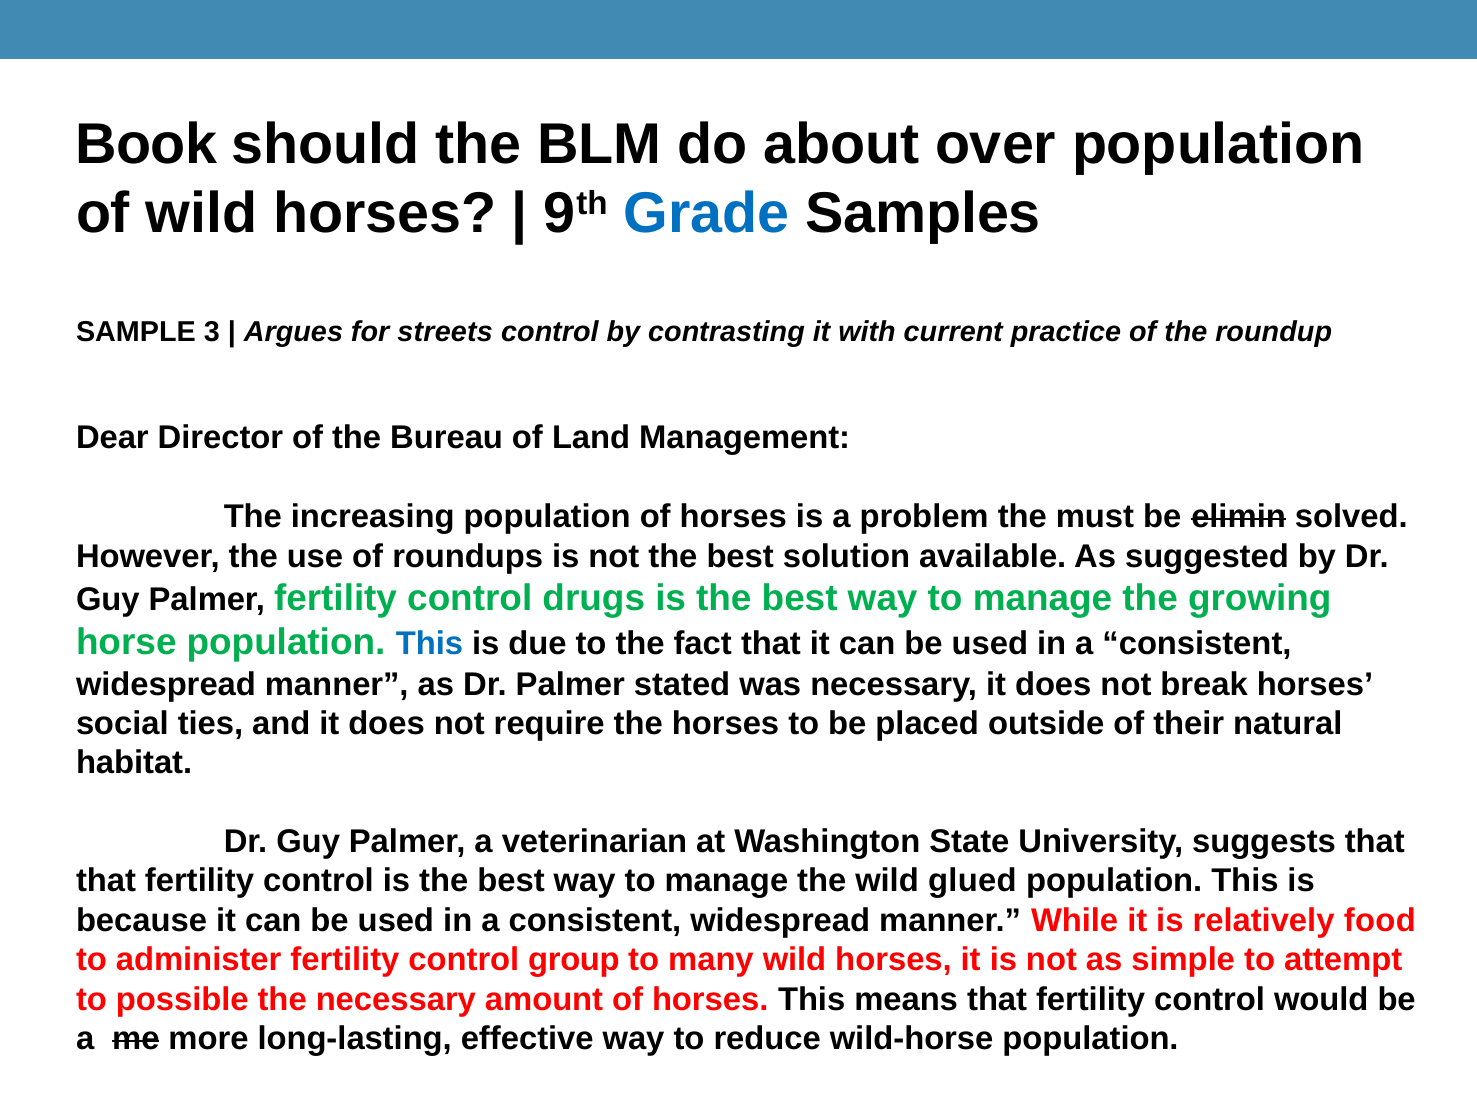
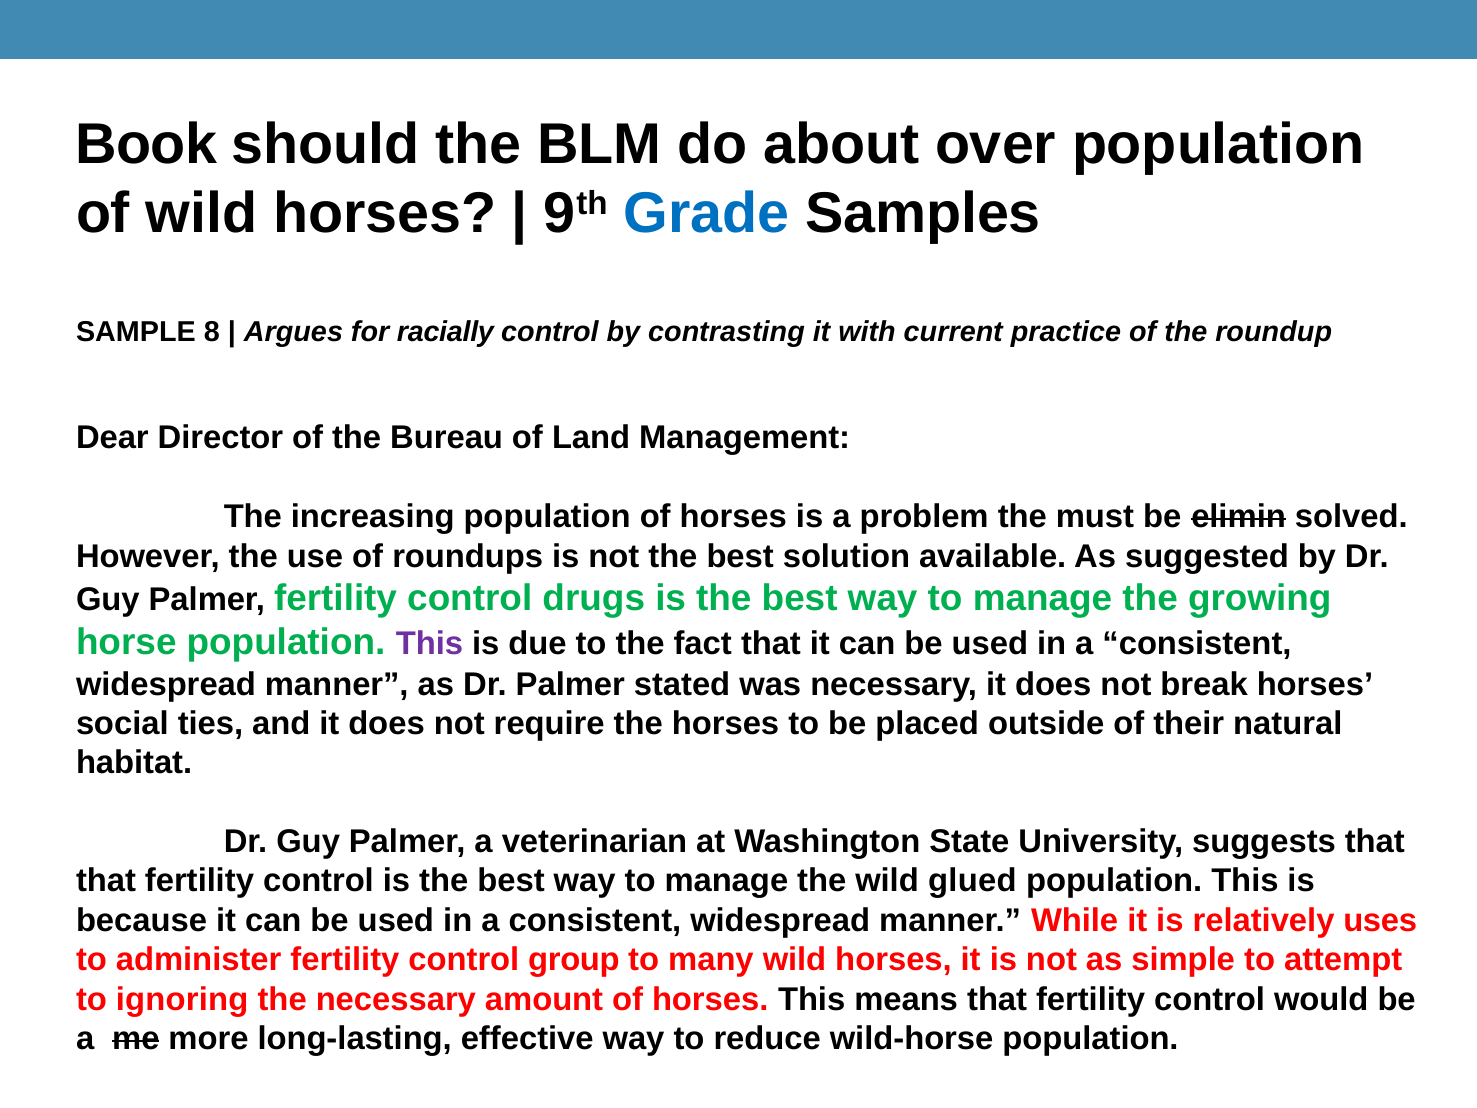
3: 3 -> 8 (212, 332)
streets: streets -> racially (445, 332)
This colour: blue -> purple (429, 644)
food: food -> uses (1380, 920)
possible: possible -> ignoring (182, 999)
